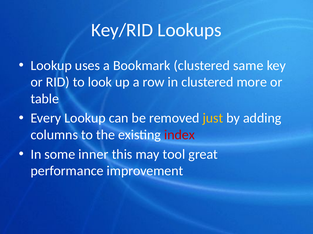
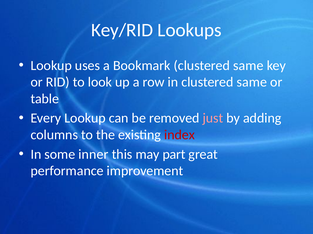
in clustered more: more -> same (252, 82)
just colour: yellow -> pink (213, 119)
tool: tool -> part (174, 155)
